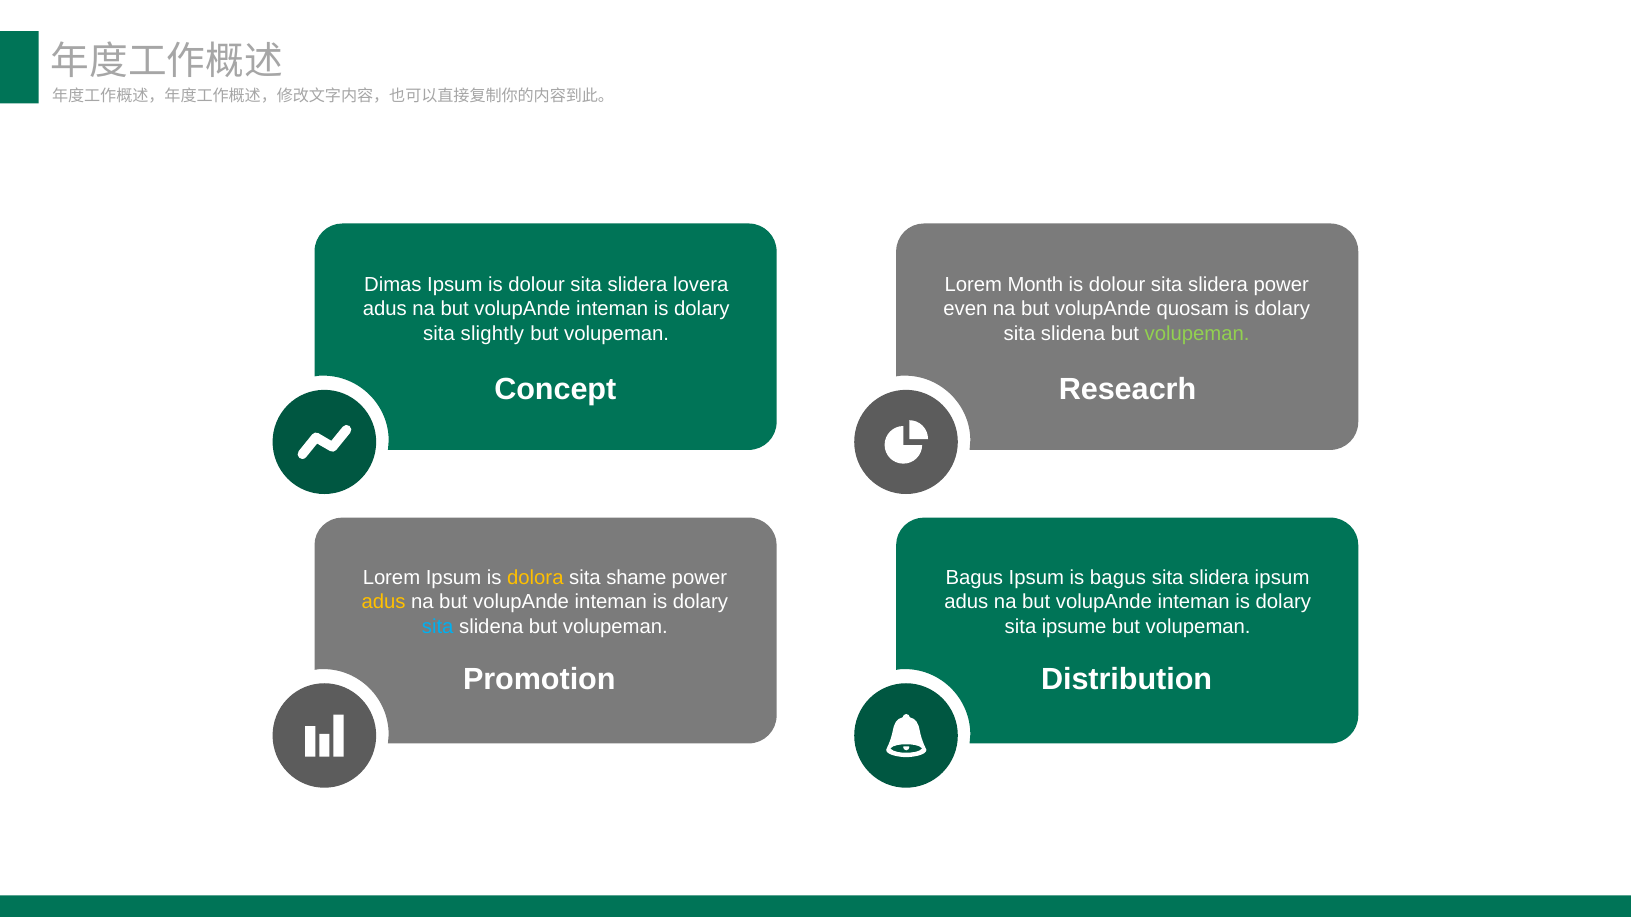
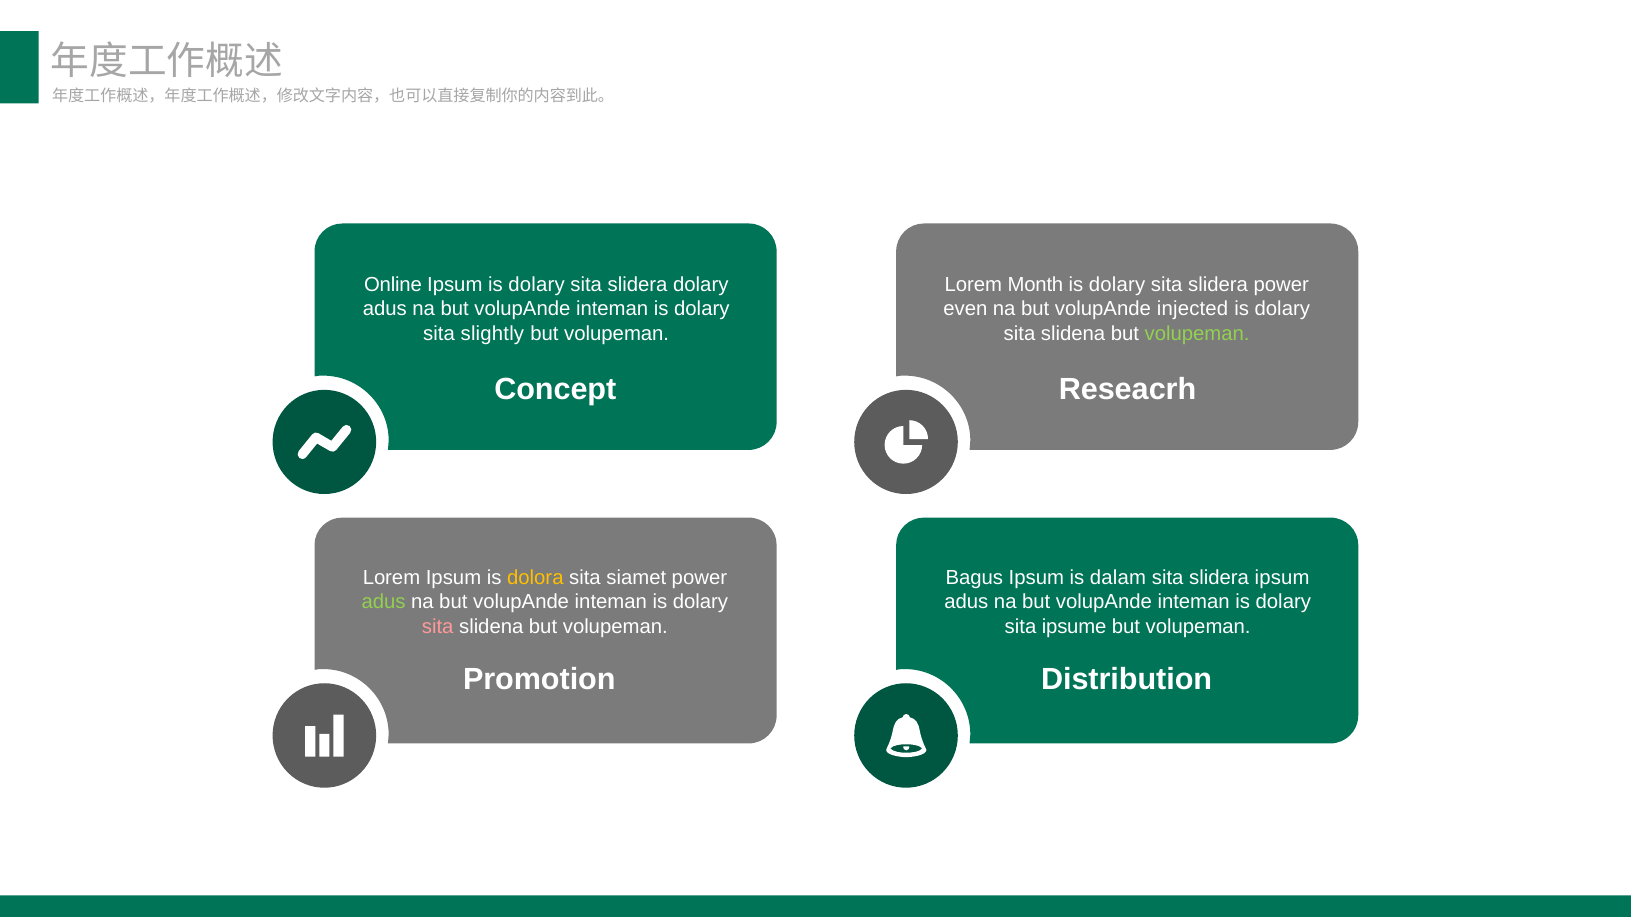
Dimas: Dimas -> Online (393, 285)
Ipsum is dolour: dolour -> dolary (537, 285)
slidera lovera: lovera -> dolary (701, 285)
dolour: dolour -> dolary (1117, 285)
quosam: quosam -> injected (1193, 309)
shame: shame -> siamet (636, 578)
is bagus: bagus -> dalam (1118, 578)
adus colour: yellow -> light green (384, 602)
sita colour: light blue -> pink (438, 627)
